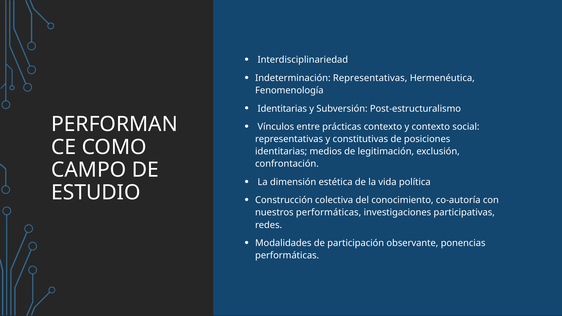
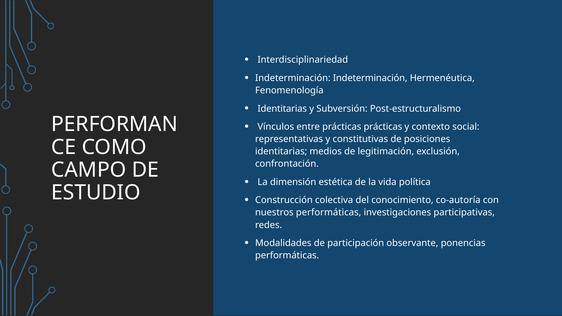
Indeterminación Representativas: Representativas -> Indeterminación (370, 78)
prácticas contexto: contexto -> prácticas (383, 127)
